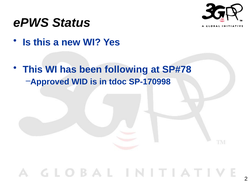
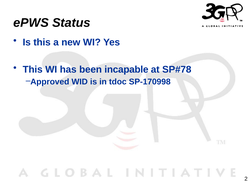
following: following -> incapable (126, 70)
